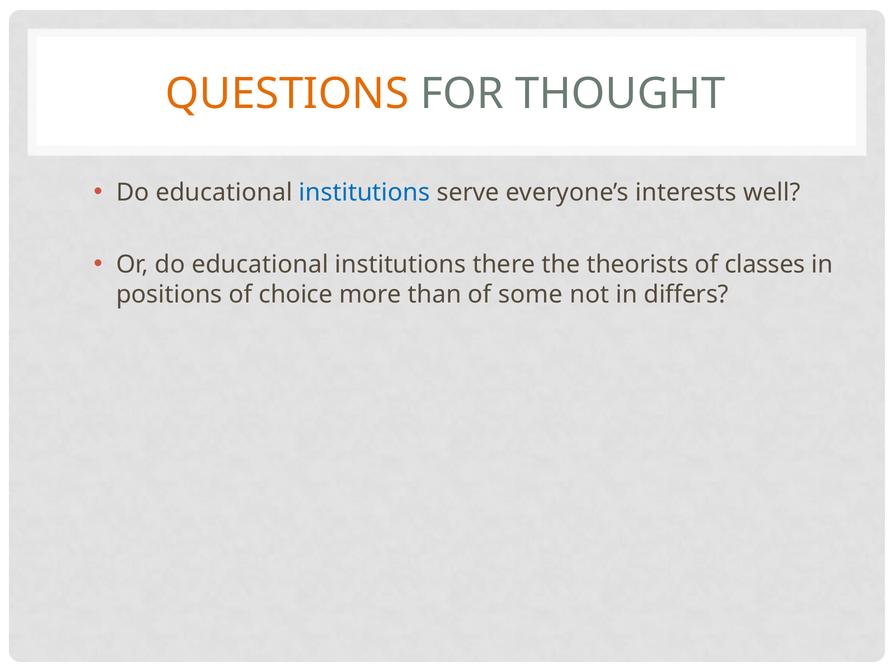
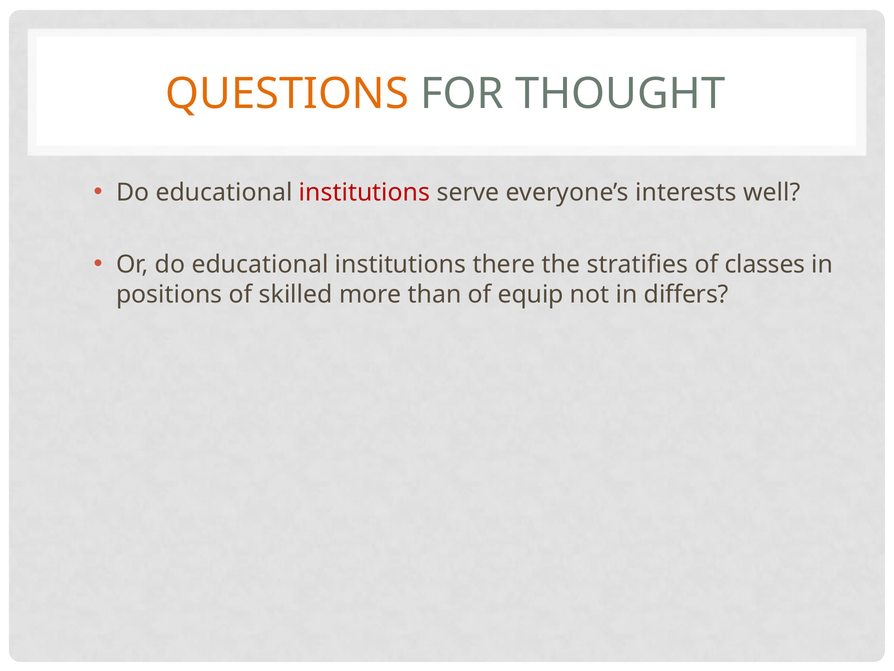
institutions colour: blue -> red (365, 192)
theorists: theorists -> stratifies (638, 264)
choice: choice -> skilled (296, 294)
some: some -> equip (531, 294)
